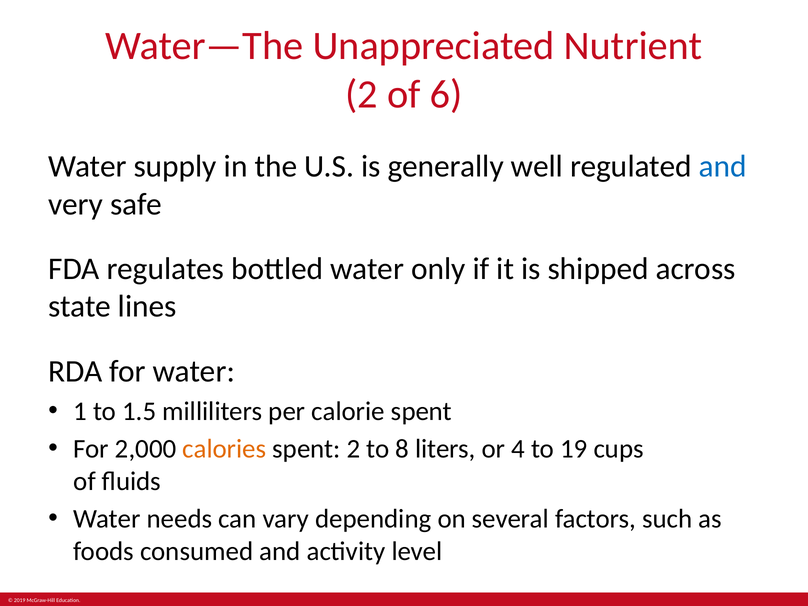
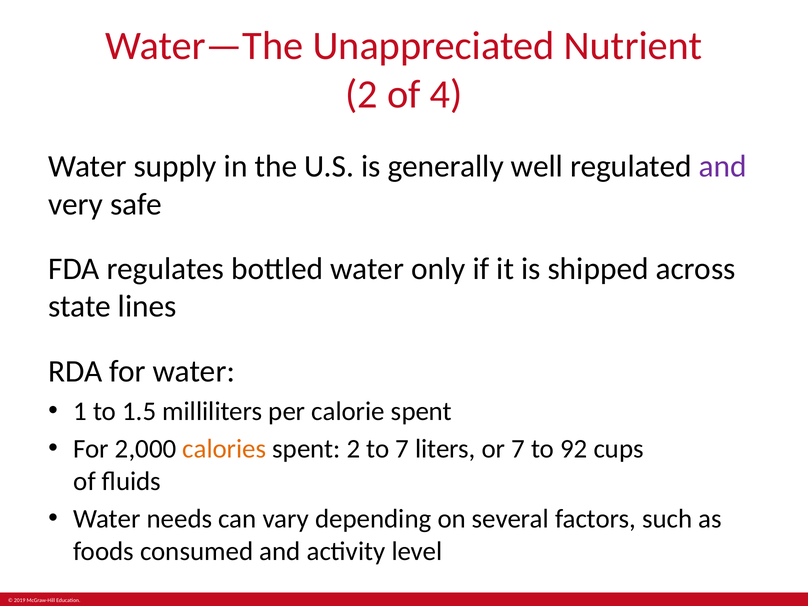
6: 6 -> 4 (446, 95)
and colour: blue -> purple (723, 166)
to 8: 8 -> 7 (402, 449)
or 4: 4 -> 7 (518, 449)
19: 19 -> 92 (574, 449)
